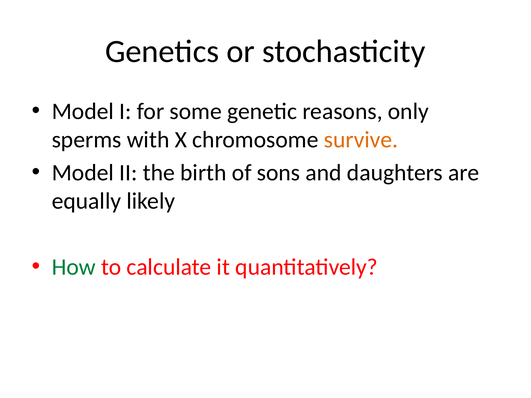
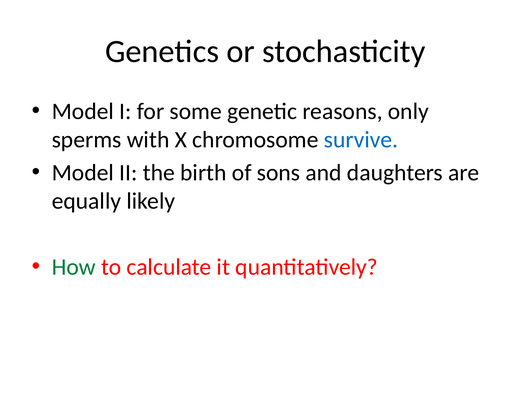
survive colour: orange -> blue (361, 140)
